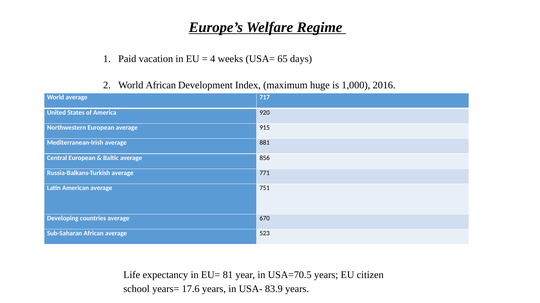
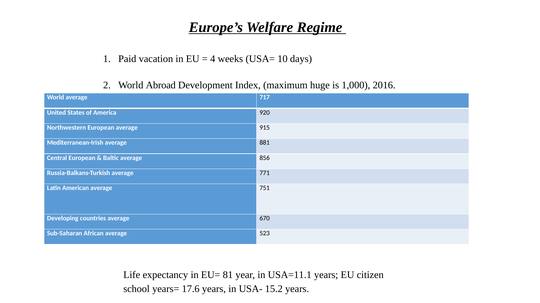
65: 65 -> 10 (283, 59)
World African: African -> Abroad (161, 85)
USA=70.5: USA=70.5 -> USA=11.1 (290, 276)
83.9: 83.9 -> 15.2 (274, 289)
